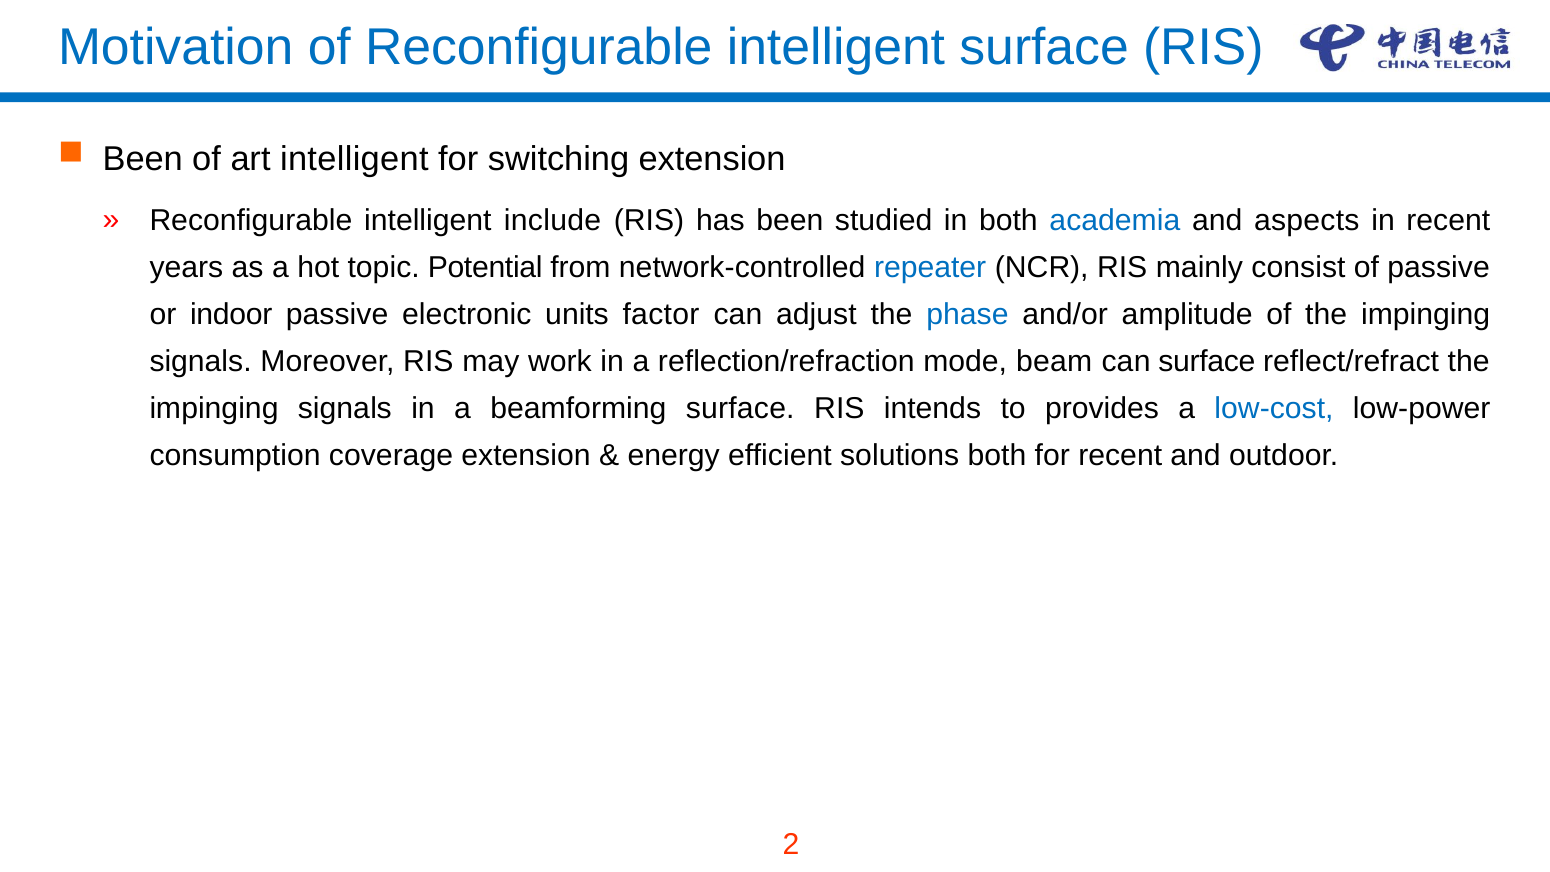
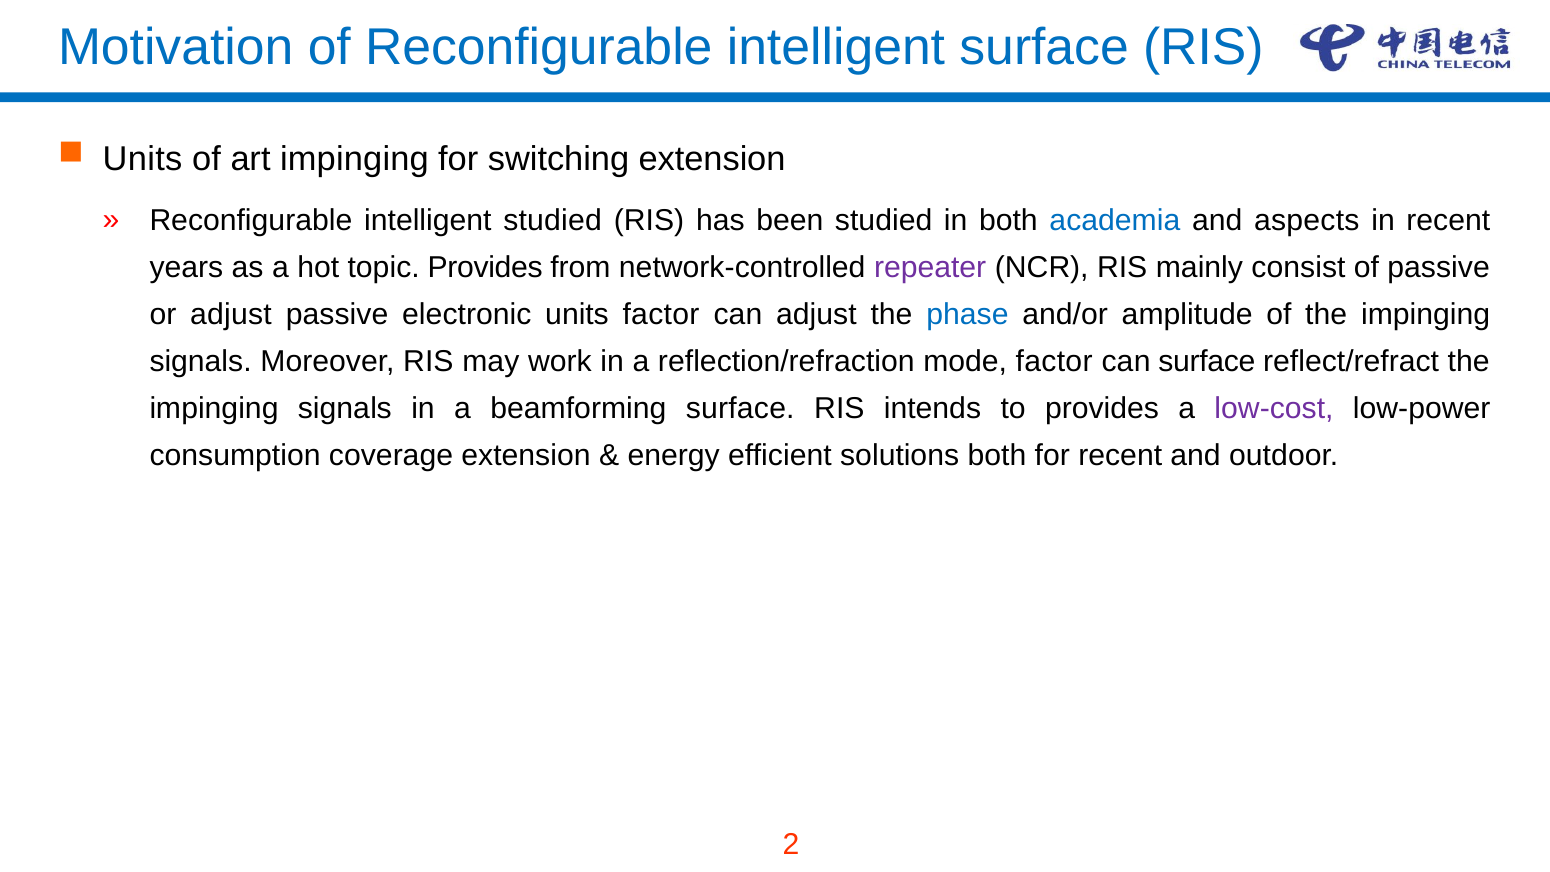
Been: Been -> Units (143, 159)
art intelligent: intelligent -> impinging (354, 159)
intelligent include: include -> studied (553, 221)
topic Potential: Potential -> Provides (485, 268)
repeater colour: blue -> purple (930, 268)
or indoor: indoor -> adjust (231, 315)
mode beam: beam -> factor (1054, 362)
low-cost colour: blue -> purple (1274, 409)
